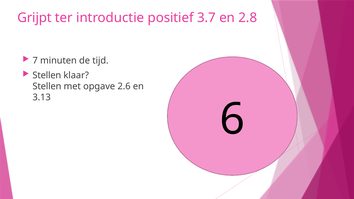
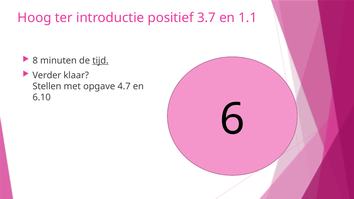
Grijpt: Grijpt -> Hoog (34, 18)
2.8: 2.8 -> 1.1 (248, 18)
7: 7 -> 8 (35, 61)
tijd underline: none -> present (100, 61)
Stellen: Stellen -> Verder (47, 75)
2.6: 2.6 -> 4.7 (124, 86)
3.13: 3.13 -> 6.10 (42, 97)
